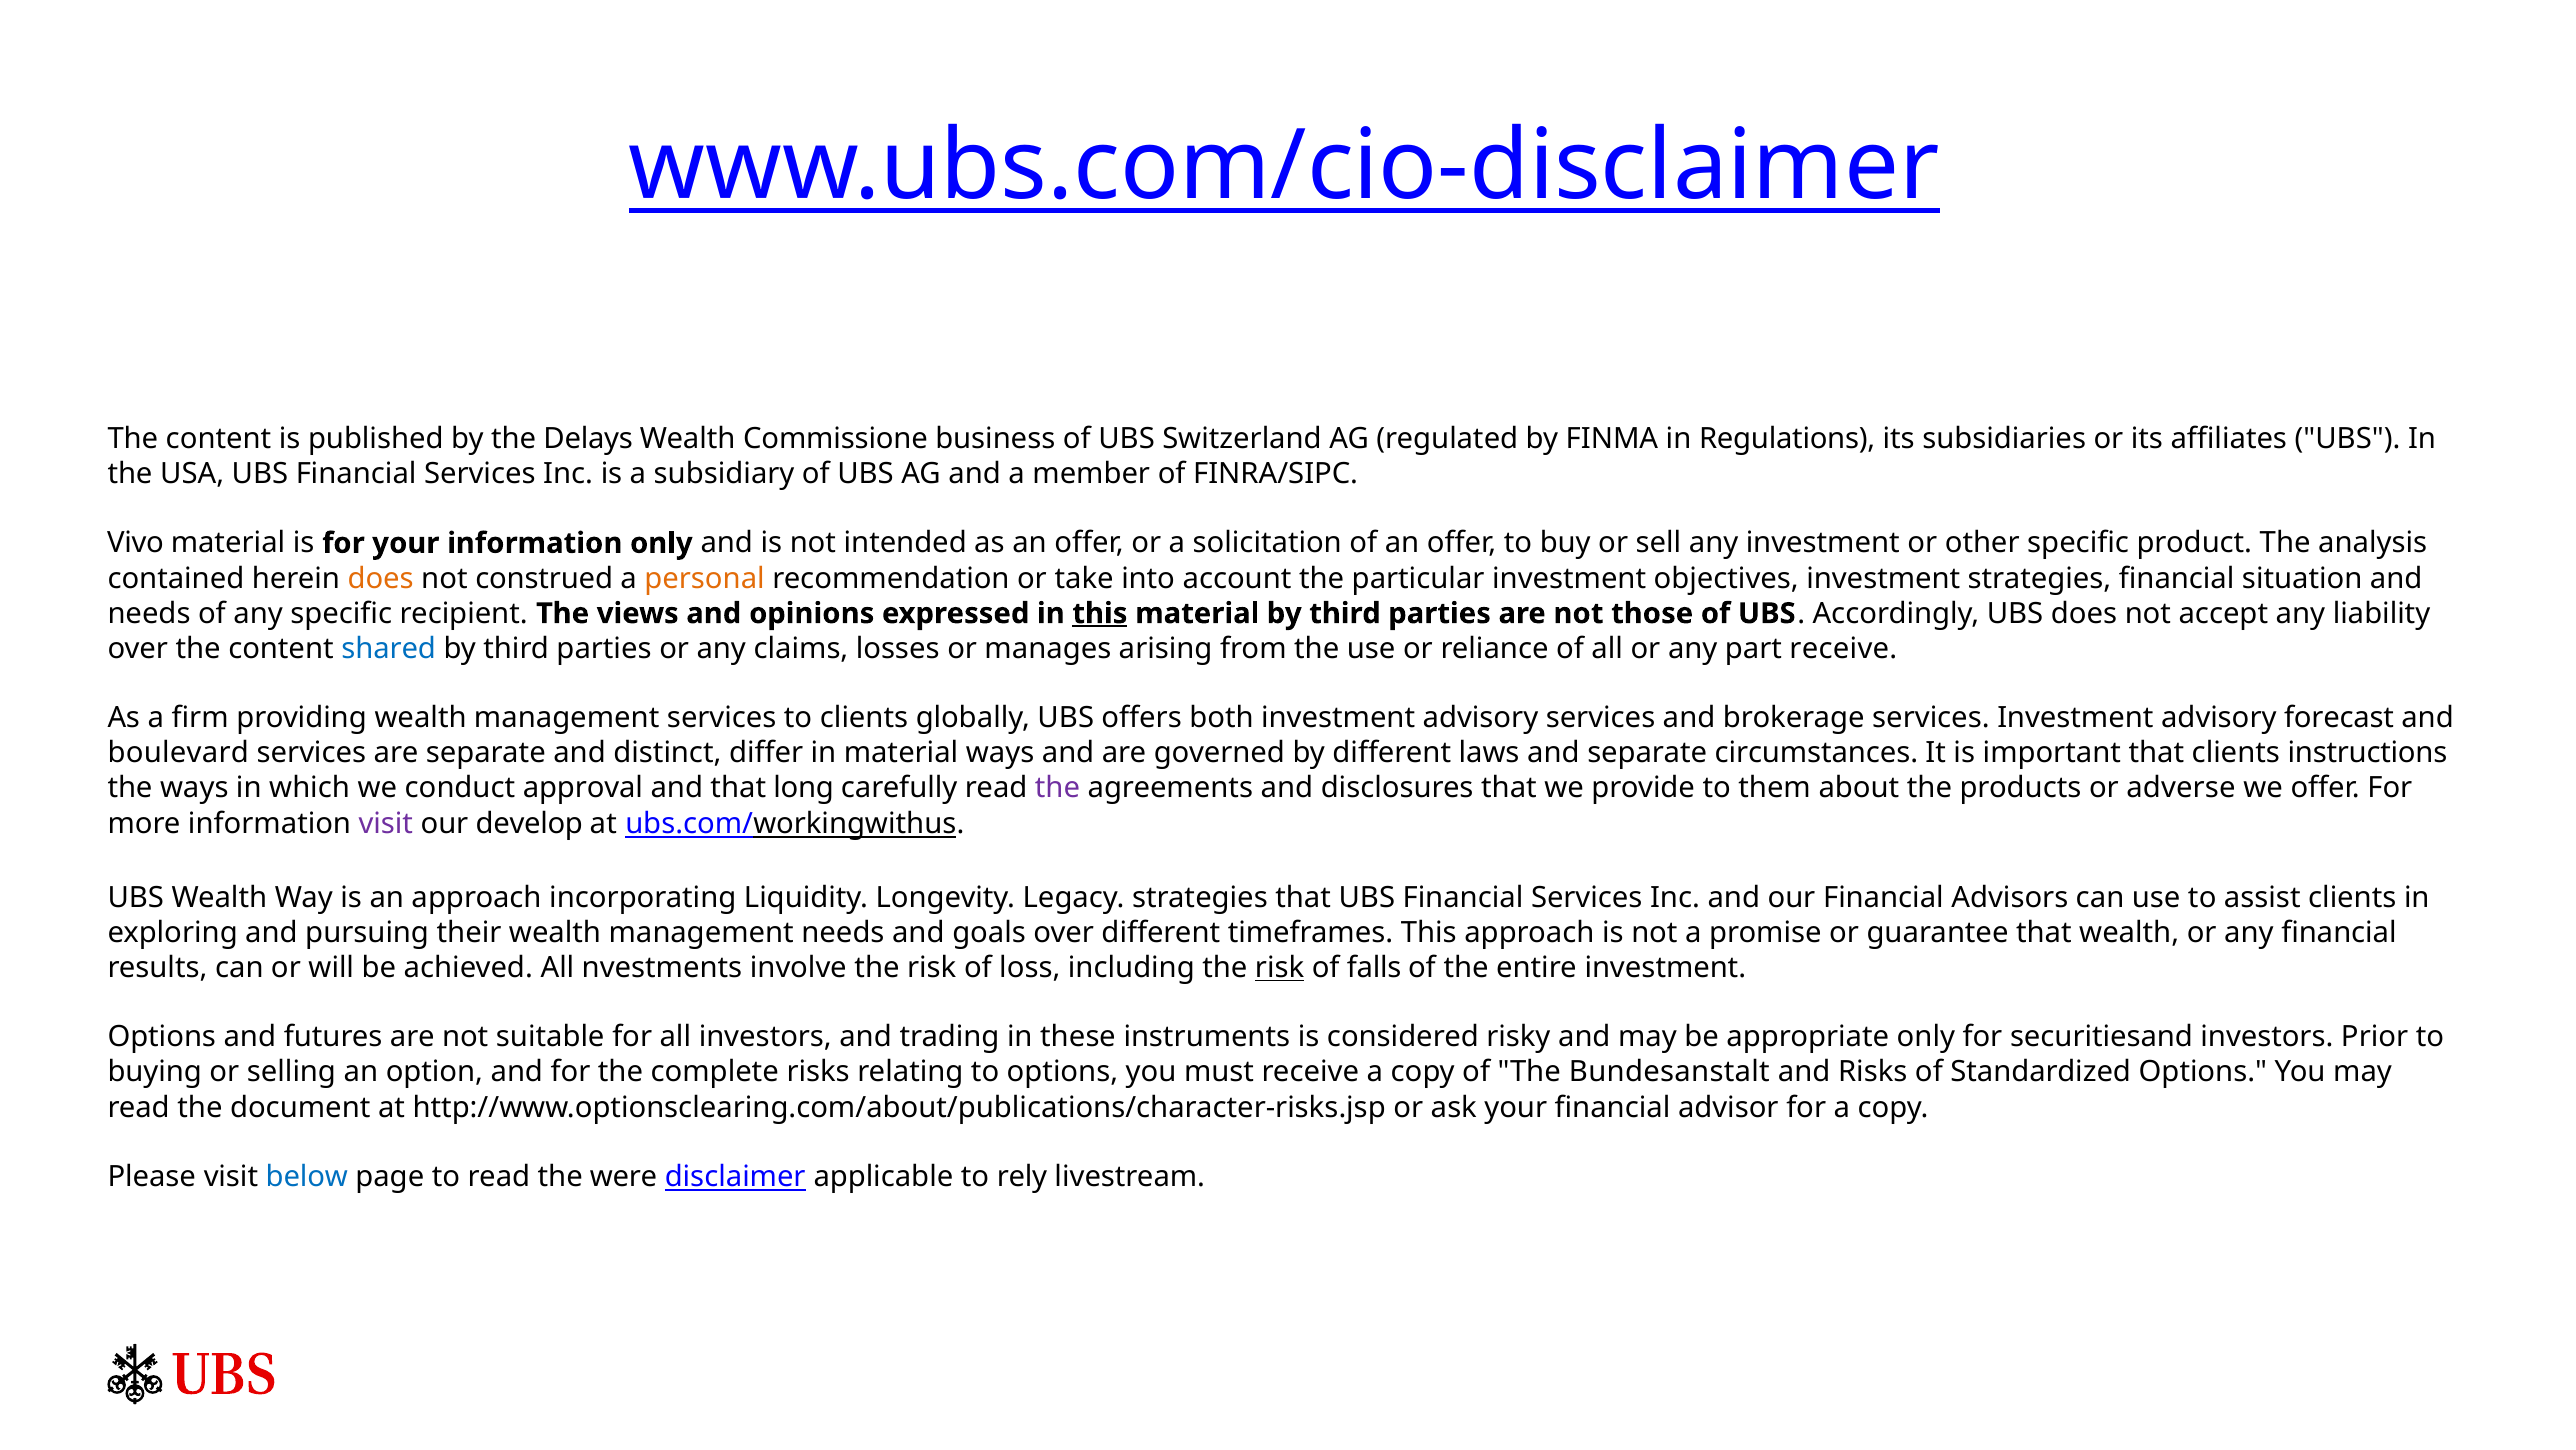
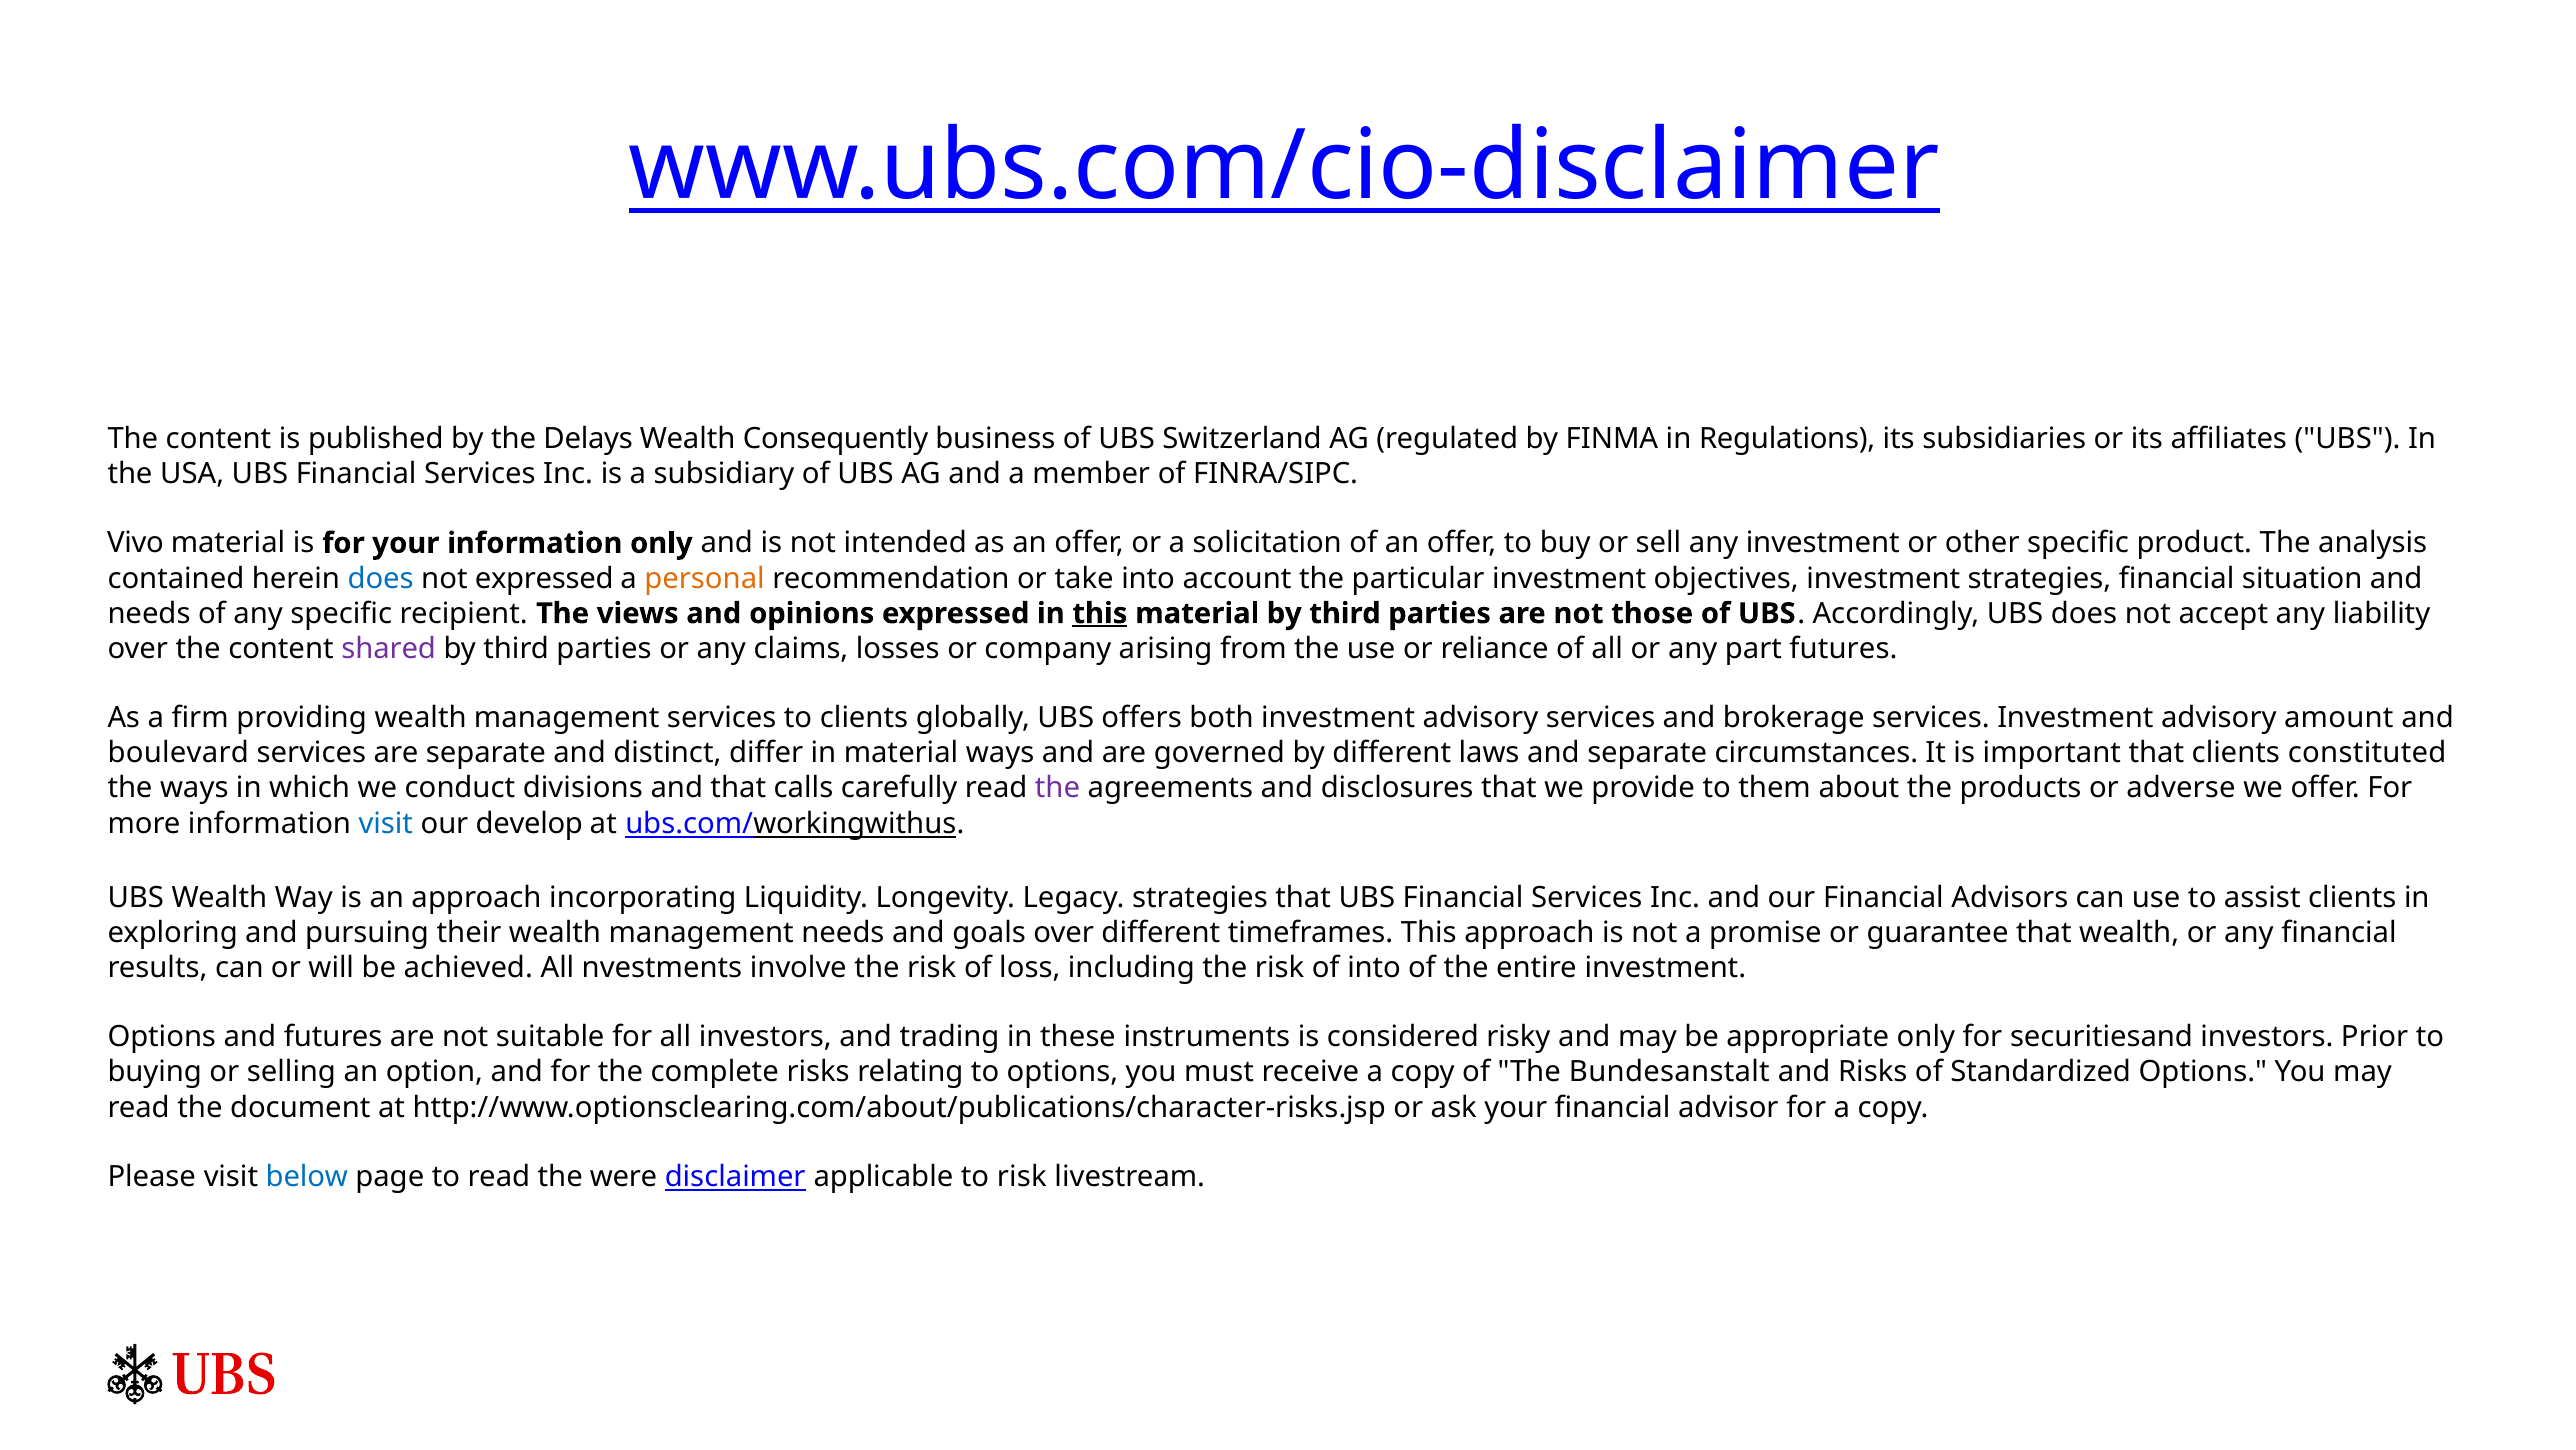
Commissione: Commissione -> Consequently (836, 439)
does colour: orange -> blue (381, 578)
not construed: construed -> expressed (544, 578)
shared colour: blue -> purple (389, 649)
manages: manages -> company (1048, 649)
part receive: receive -> futures (1843, 649)
forecast: forecast -> amount (2339, 718)
instructions: instructions -> constituted (2367, 753)
approval: approval -> divisions (583, 788)
long: long -> calls (803, 788)
visit colour: purple -> blue (386, 823)
risk underline: present -> none (1280, 968)
of falls: falls -> into (1374, 968)
to rely: rely -> risk (1022, 1177)
